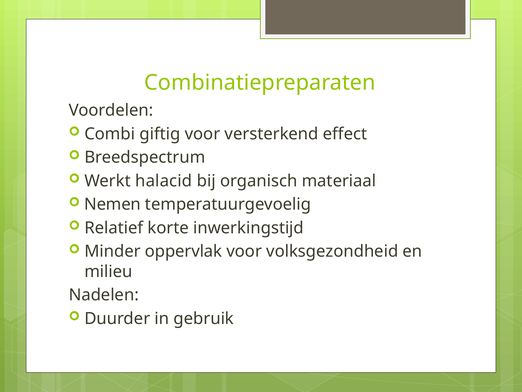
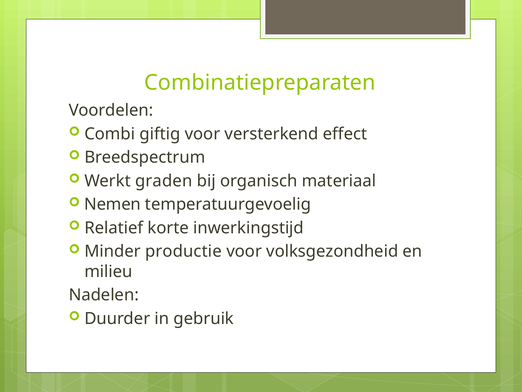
halacid: halacid -> graden (164, 181)
oppervlak: oppervlak -> productie (183, 251)
